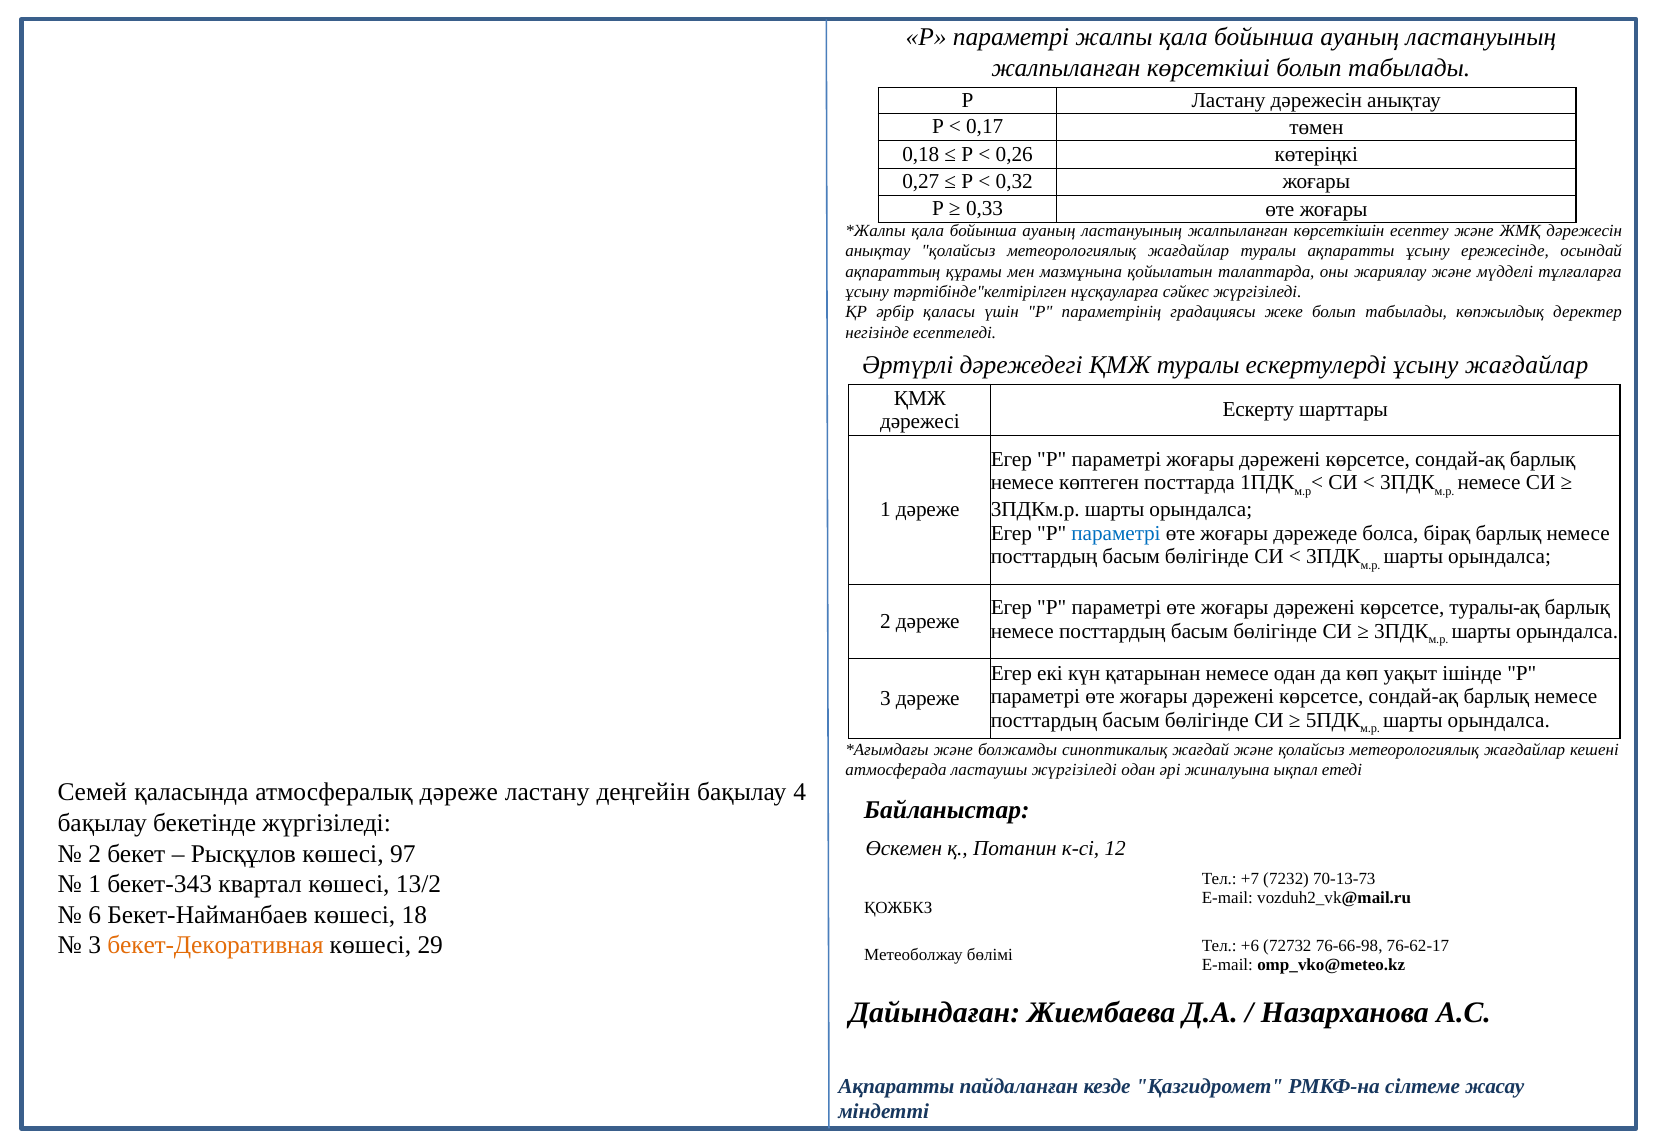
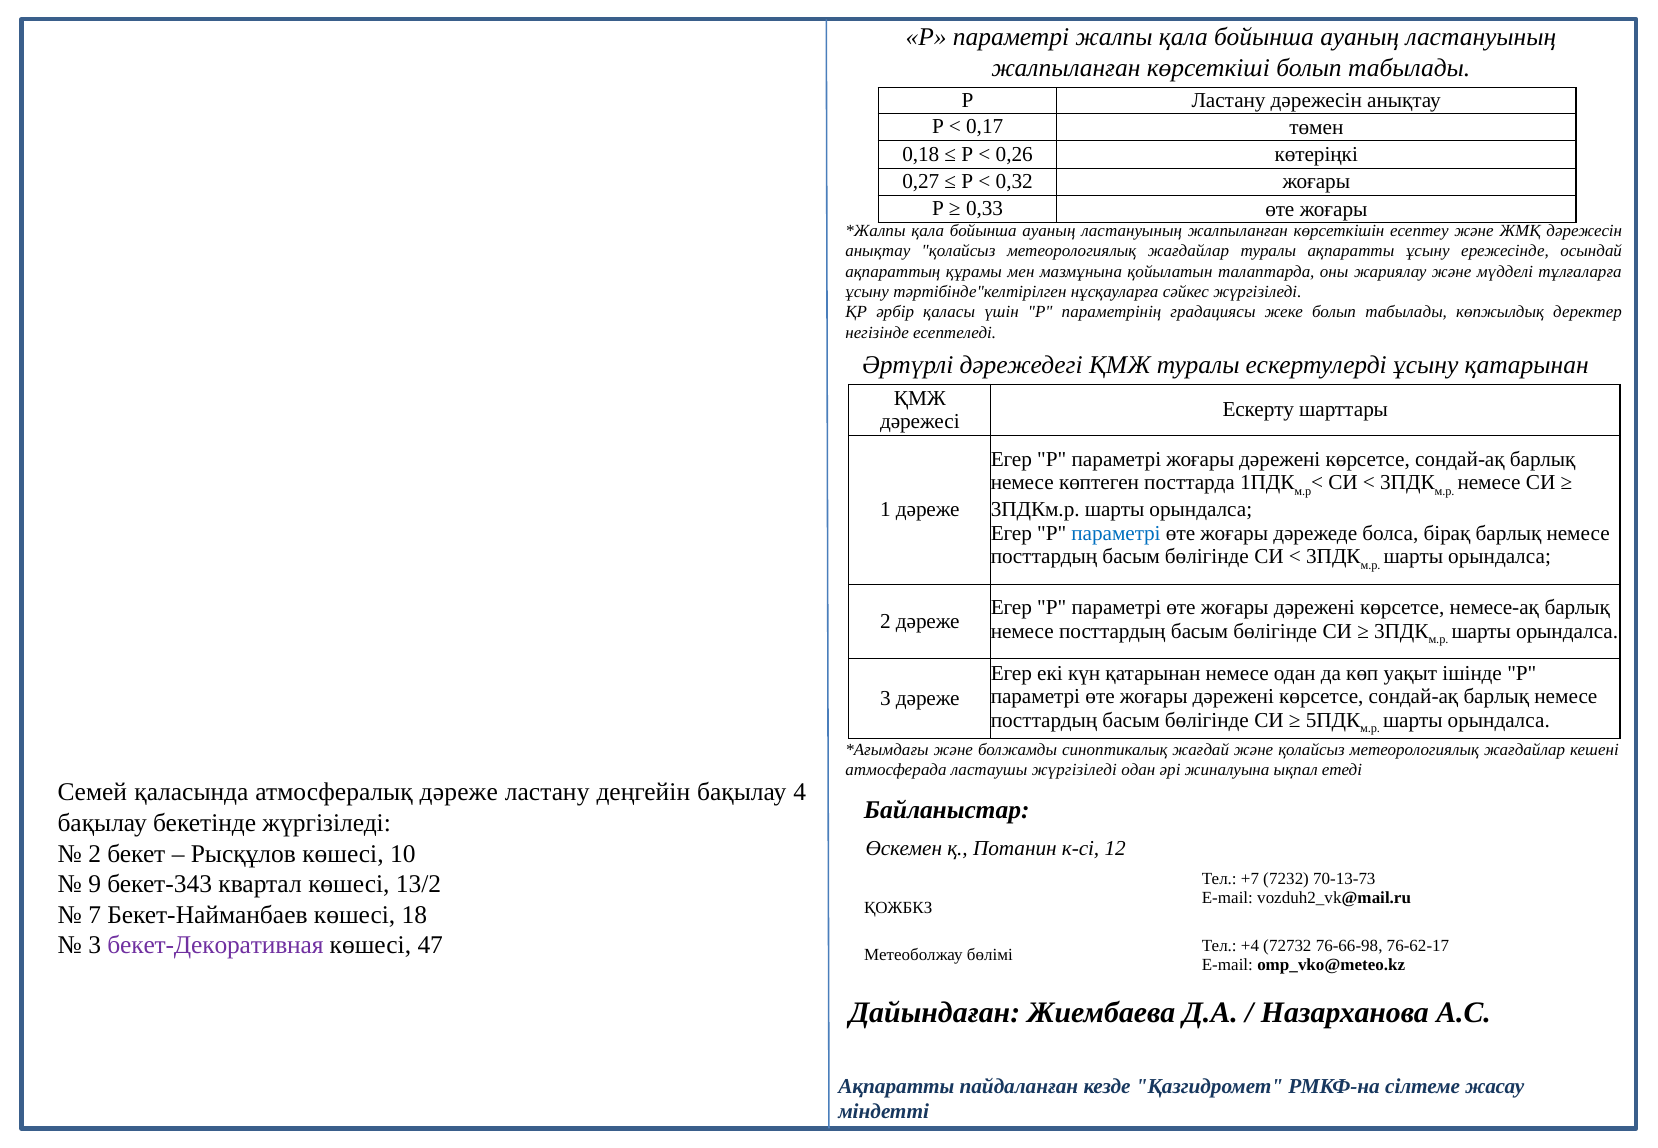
ұсыну жағдайлар: жағдайлар -> қатарынан (1527, 365)
туралы-ақ: туралы-ақ -> немесе-ақ (1494, 608)
97: 97 -> 10 (403, 854)
1: 1 -> 9 (95, 884)
6: 6 -> 7 (95, 915)
бекет-Декоративная colour: orange -> purple (215, 945)
29: 29 -> 47 (430, 945)
+6: +6 -> +4 (1250, 945)
